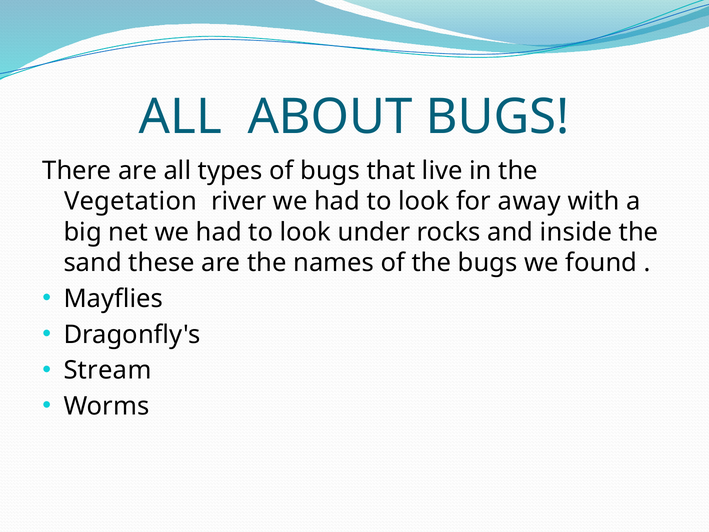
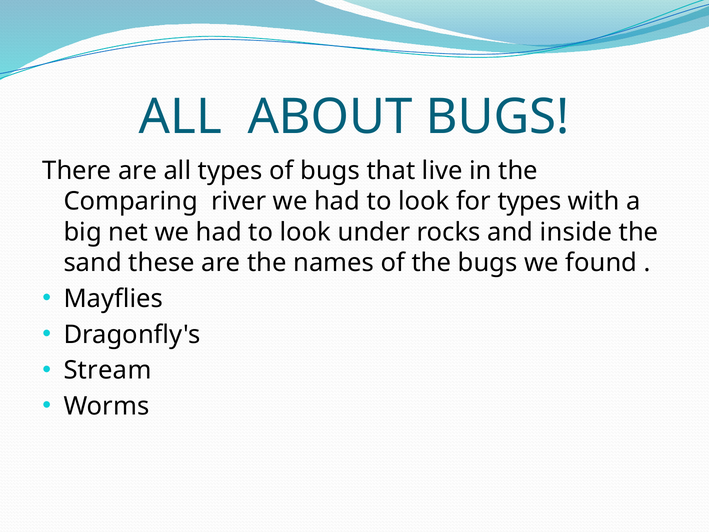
Vegetation: Vegetation -> Comparing (131, 201)
for away: away -> types (530, 201)
